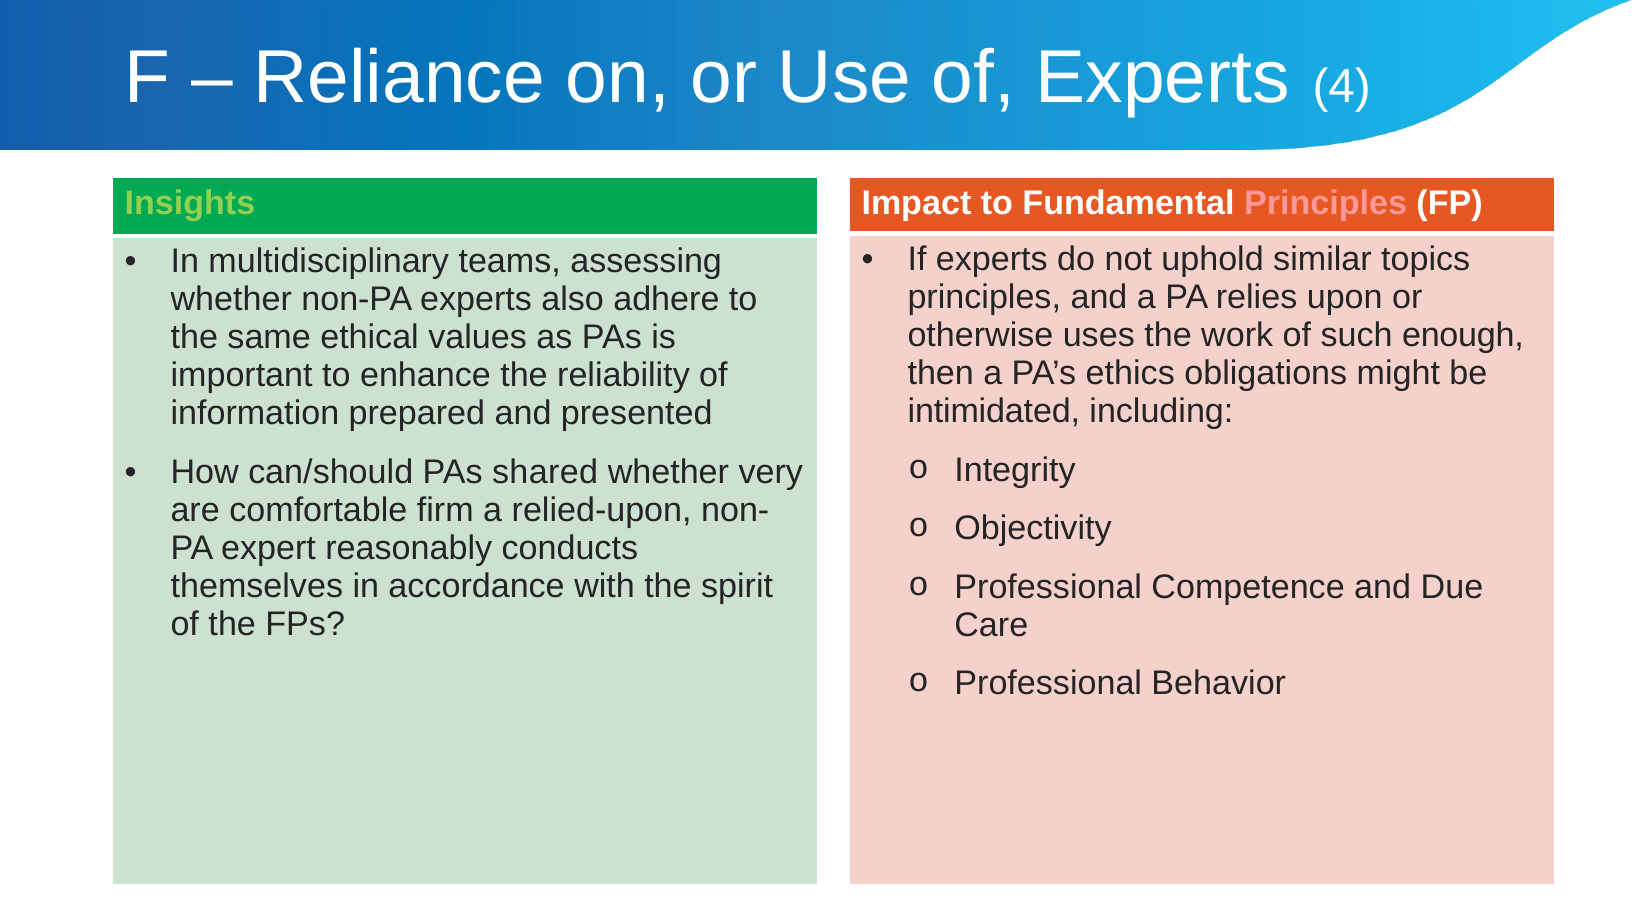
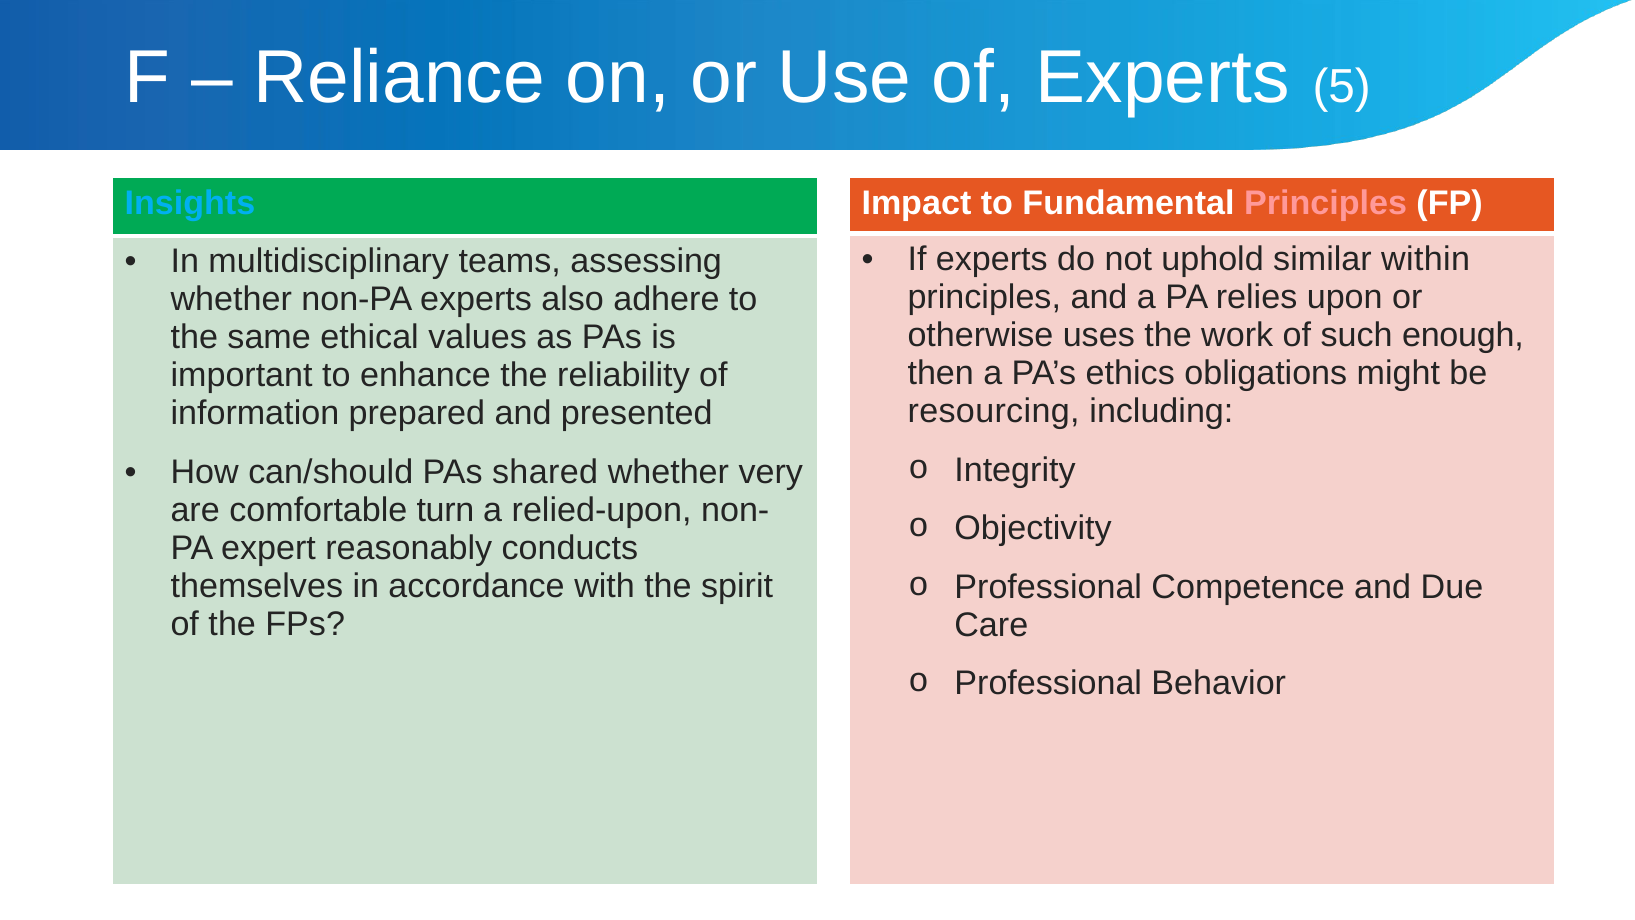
4: 4 -> 5 (1342, 87)
Insights colour: light green -> light blue (190, 203)
topics: topics -> within (1426, 259)
intimidated: intimidated -> resourcing (994, 411)
firm: firm -> turn (445, 510)
